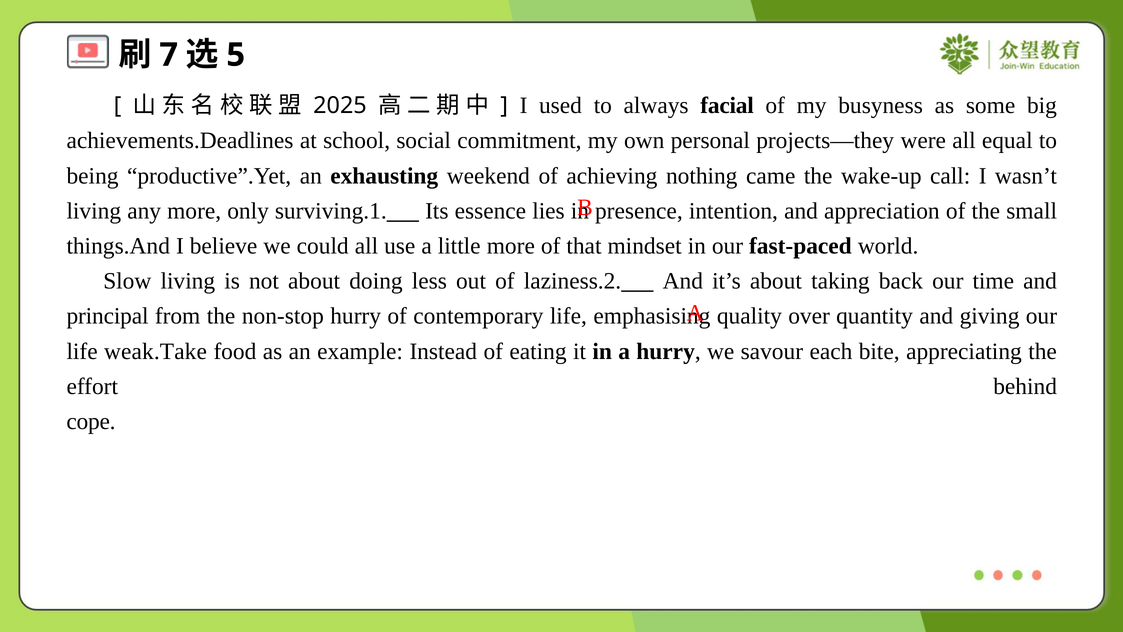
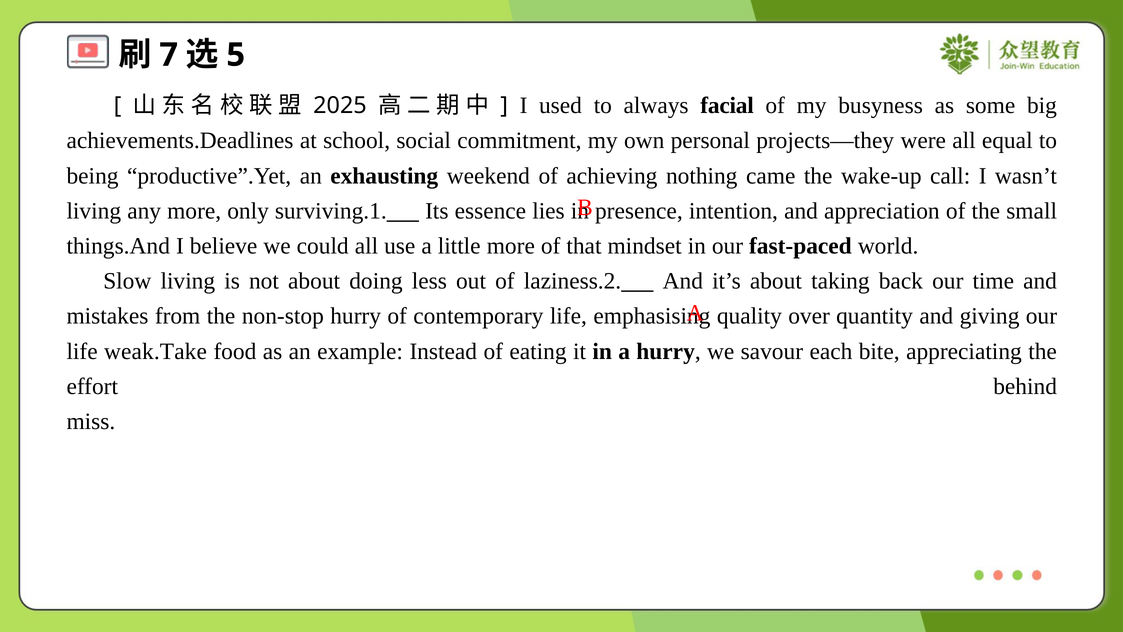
principal: principal -> mistakes (107, 316)
cope: cope -> miss (91, 421)
